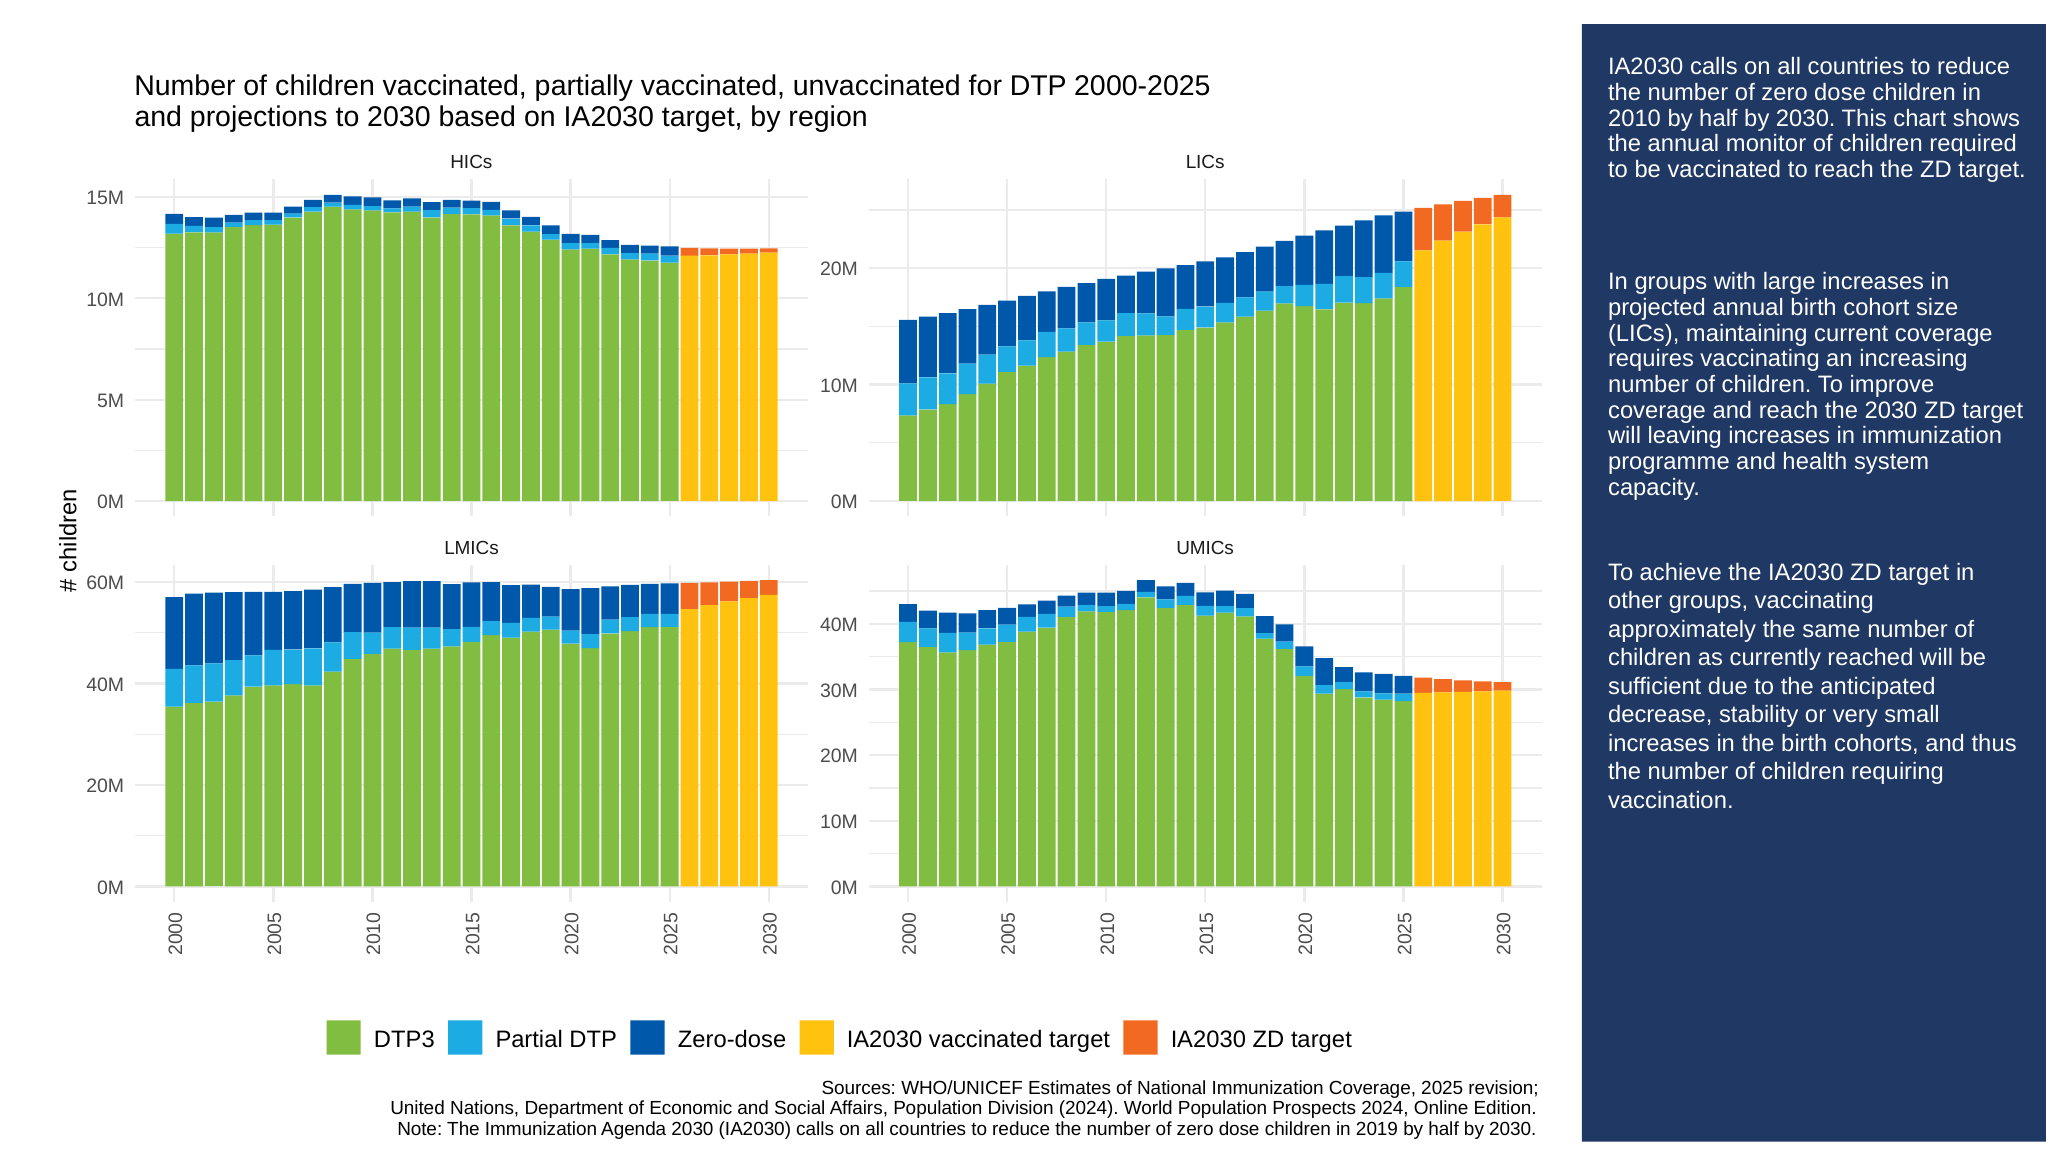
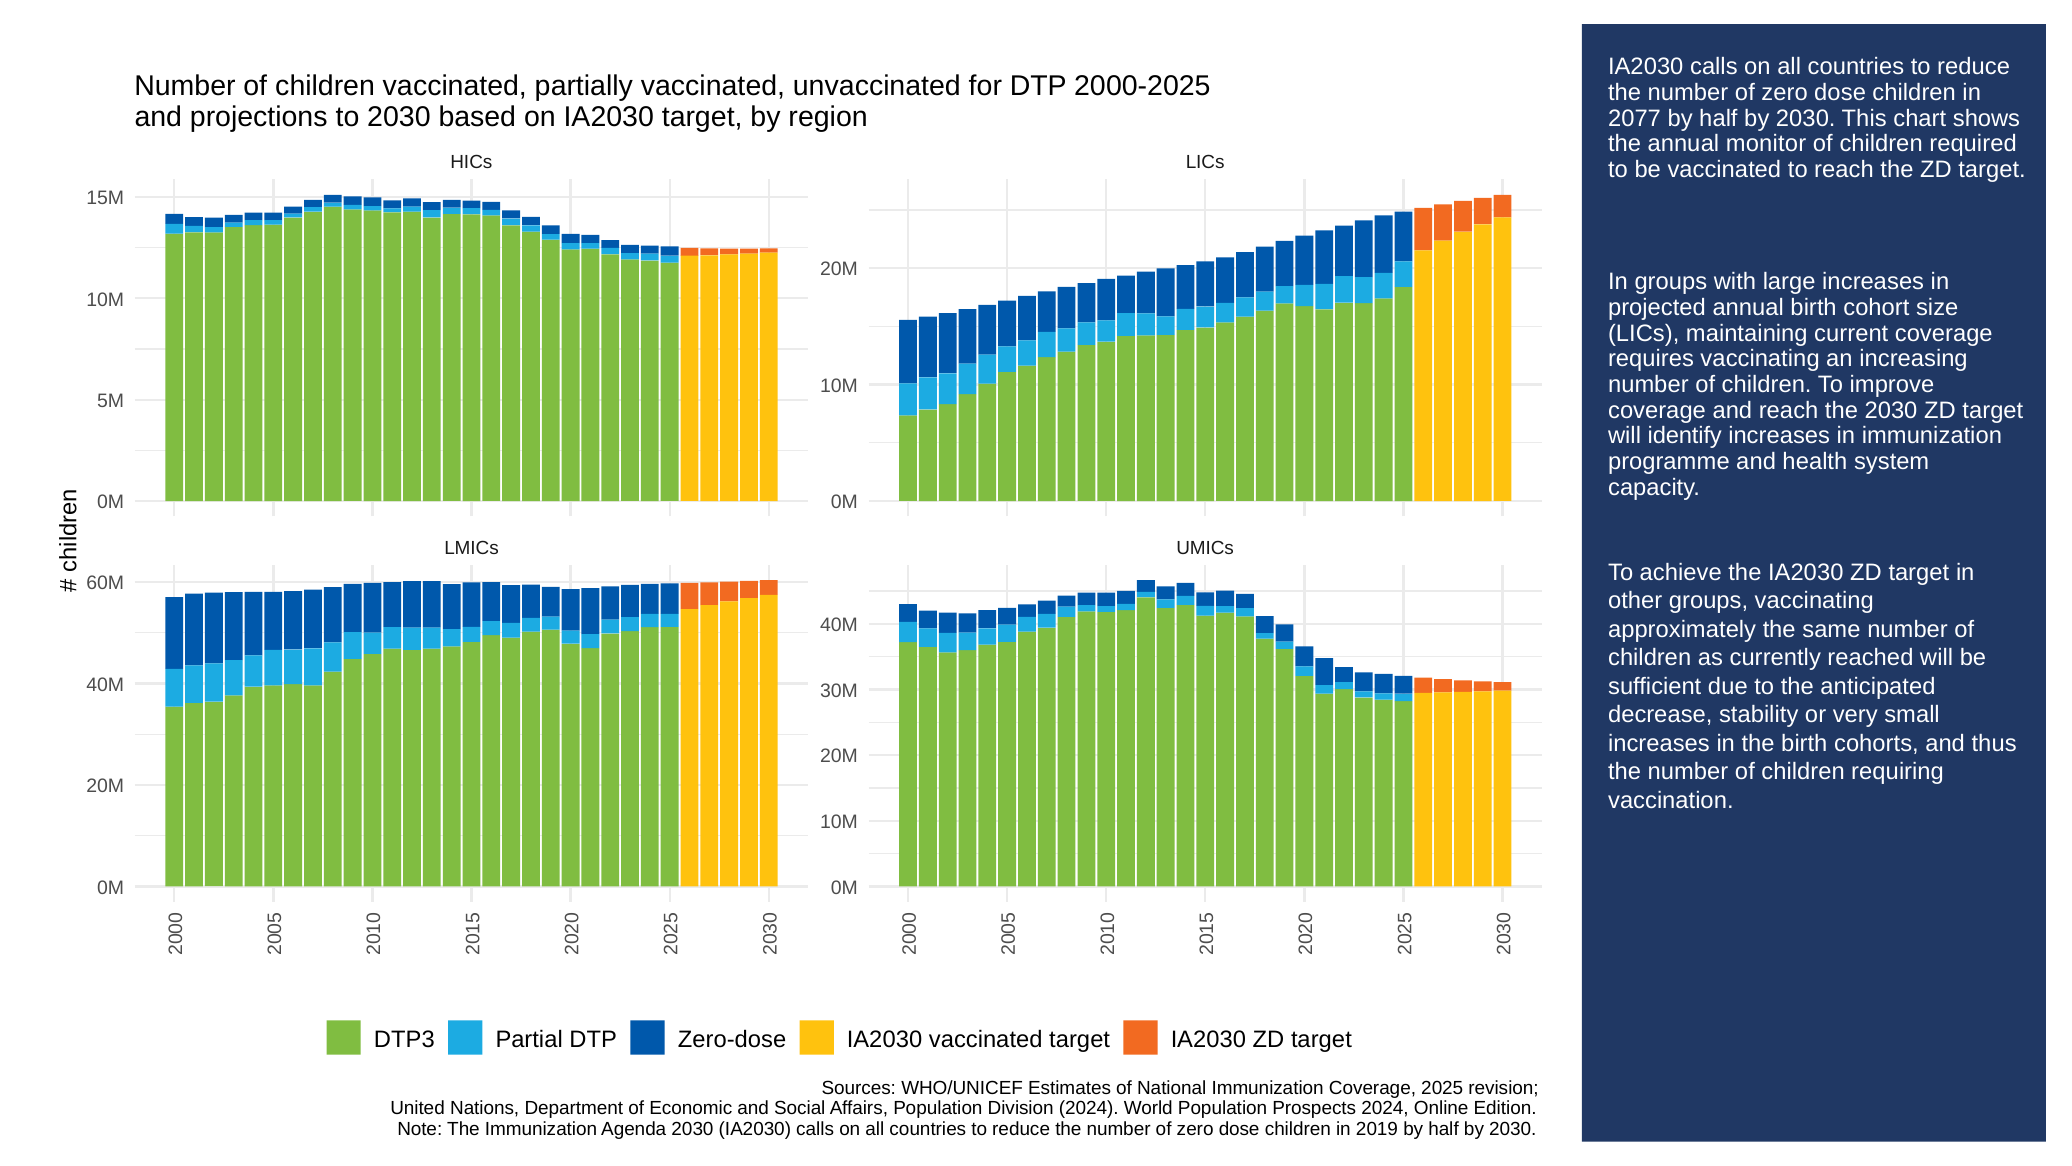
2010: 2010 -> 2077 (1635, 118)
leaving: leaving -> identify (1685, 436)
